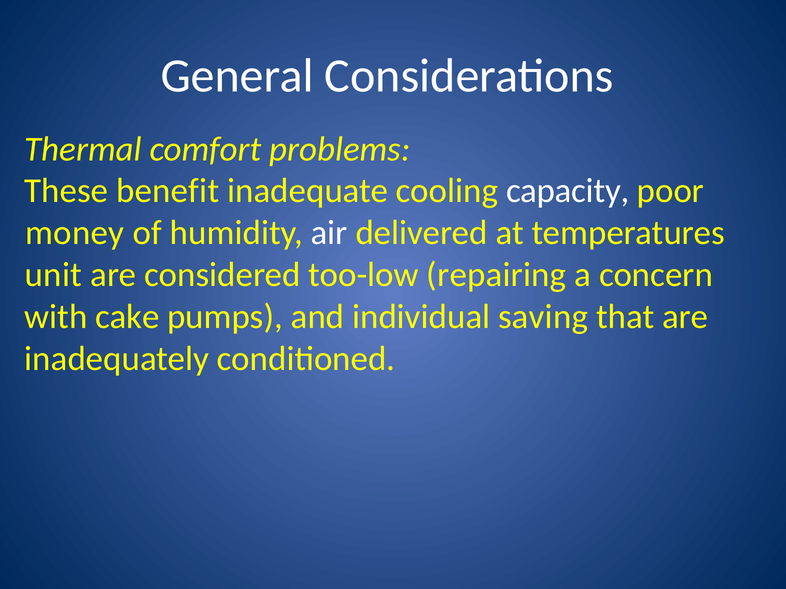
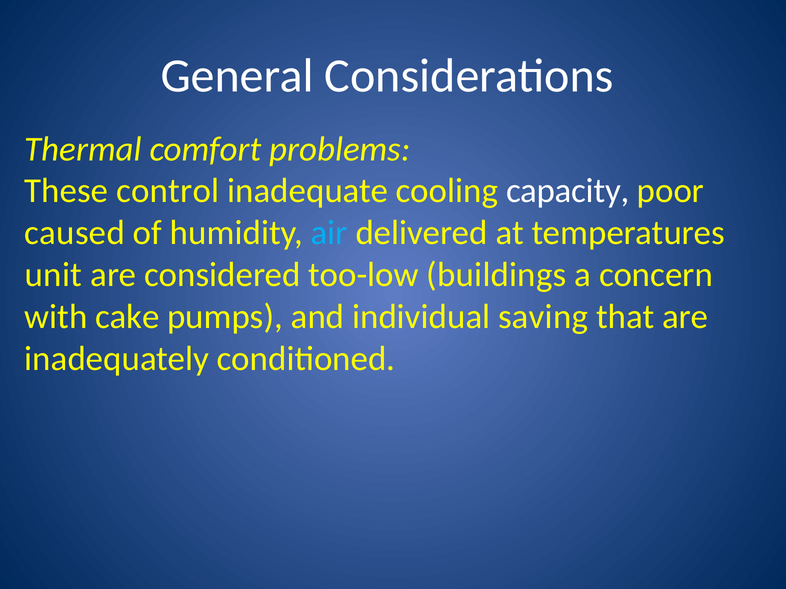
benefit: benefit -> control (168, 191)
money: money -> caused (75, 233)
air colour: white -> light blue (329, 233)
repairing: repairing -> buildings (496, 275)
